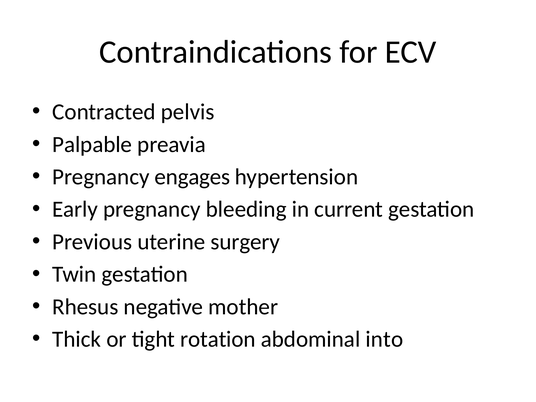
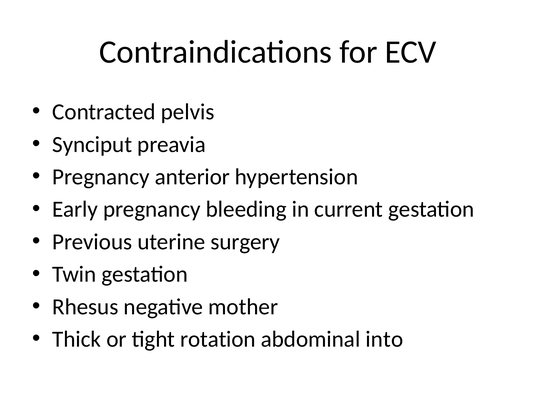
Palpable: Palpable -> Synciput (92, 144)
engages: engages -> anterior (192, 177)
